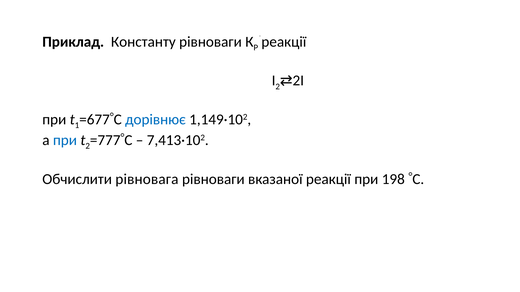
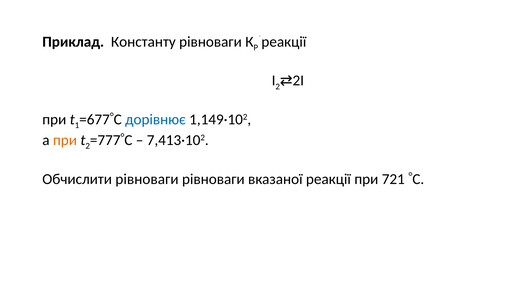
при colour: blue -> orange (65, 140)
Обчислити рівновага: рівновага -> рівноваги (147, 179)
198: 198 -> 721 (393, 179)
